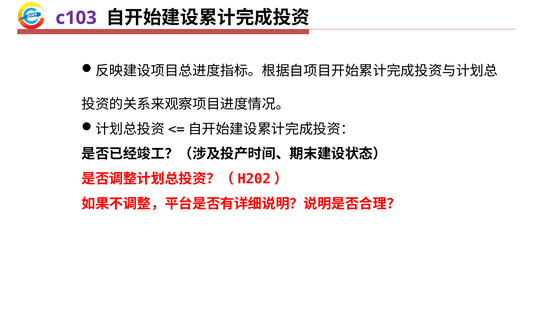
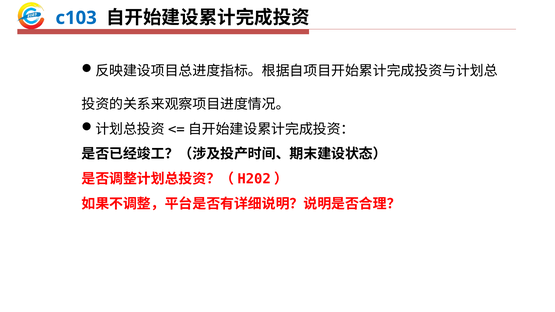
c103 colour: purple -> blue (76, 18)
